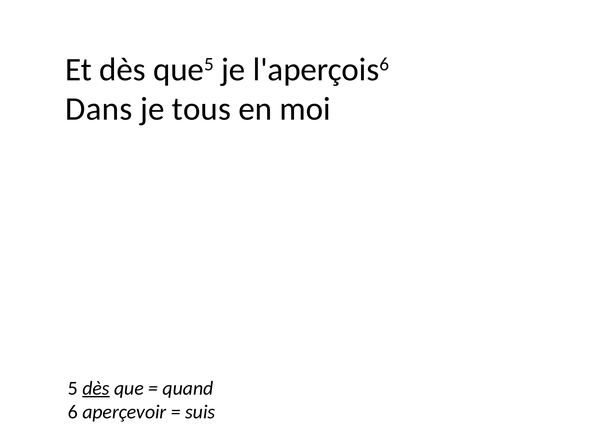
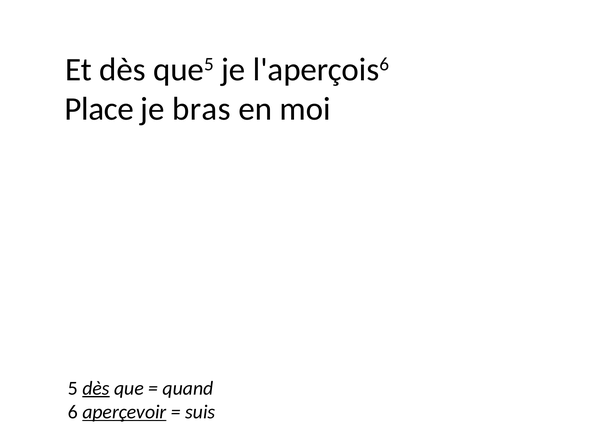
Dans: Dans -> Place (99, 109)
tous: tous -> bras (201, 109)
aperçevoir underline: none -> present (124, 412)
